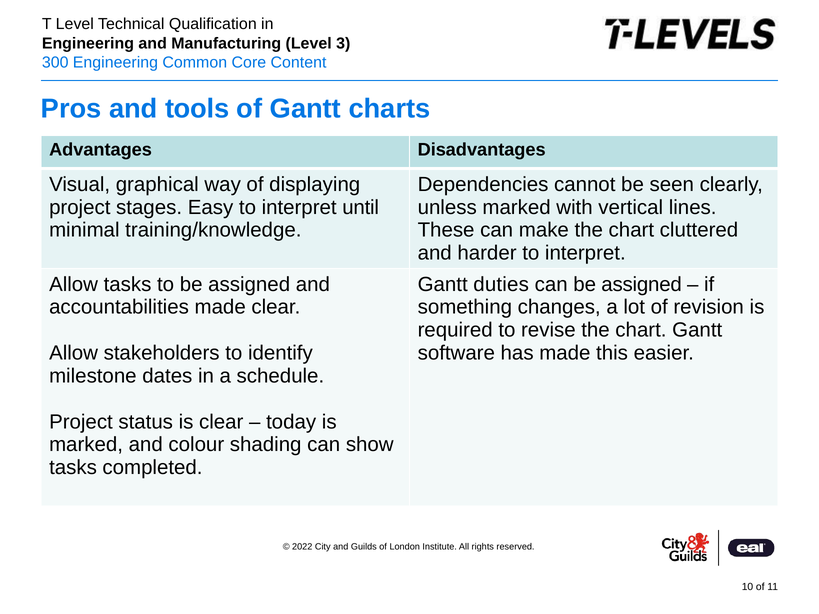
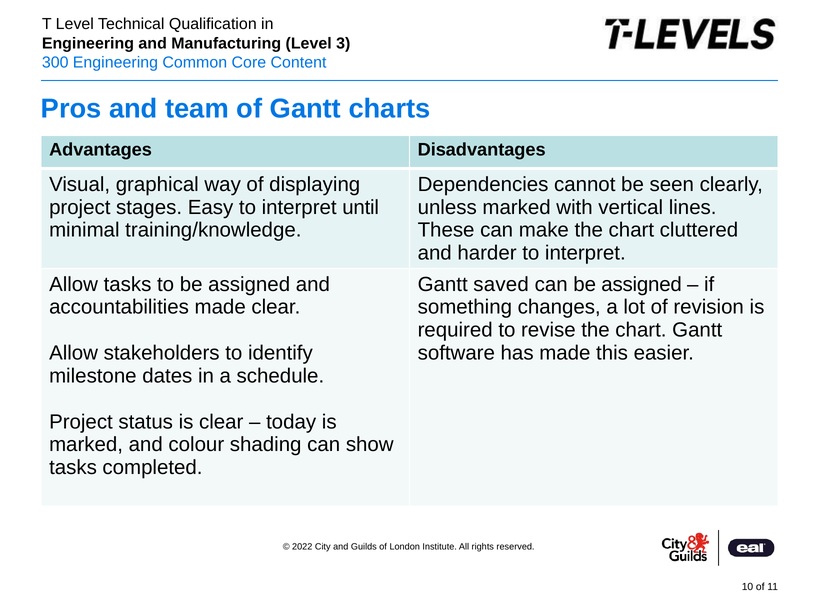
tools: tools -> team (197, 109)
duties: duties -> saved (501, 284)
